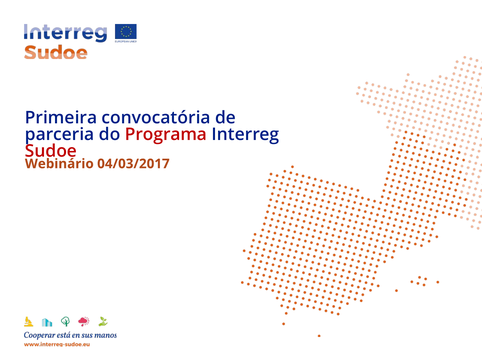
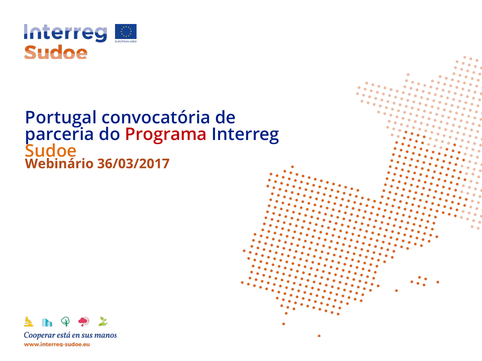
Primeira: Primeira -> Portugal (61, 118)
Sudoe colour: red -> orange (51, 151)
04/03/2017: 04/03/2017 -> 36/03/2017 (133, 164)
